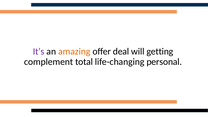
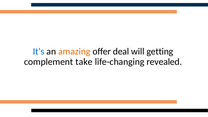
It’s colour: purple -> blue (39, 51)
total: total -> take (84, 62)
personal: personal -> revealed (164, 62)
